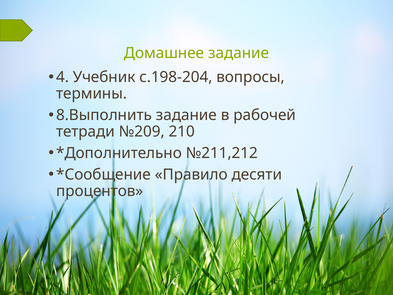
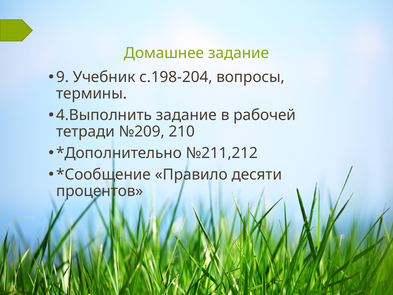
4: 4 -> 9 (63, 77)
8.Выполнить: 8.Выполнить -> 4.Выполнить (104, 115)
